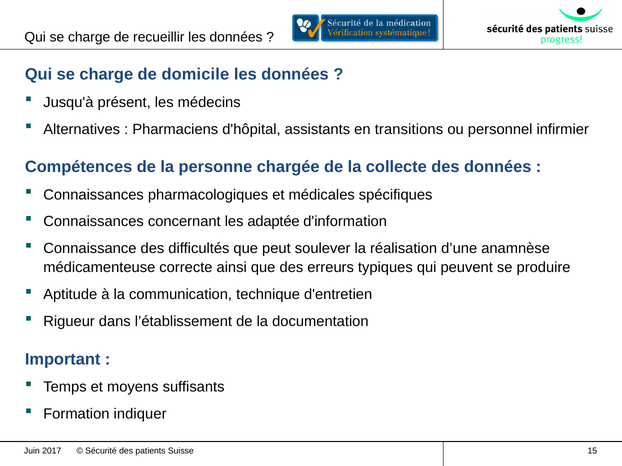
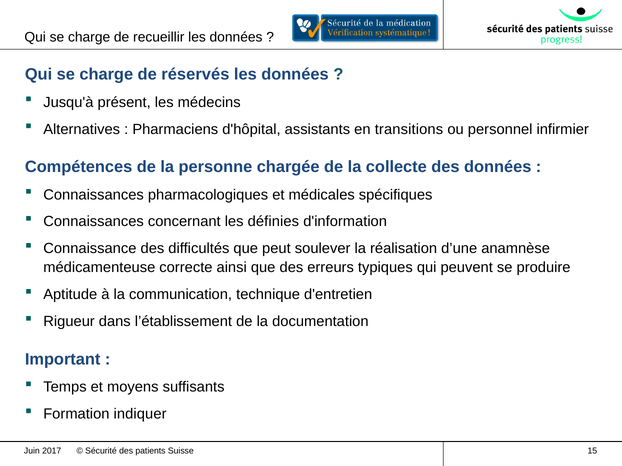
domicile: domicile -> réservés (195, 74)
adaptée: adaptée -> définies (273, 222)
